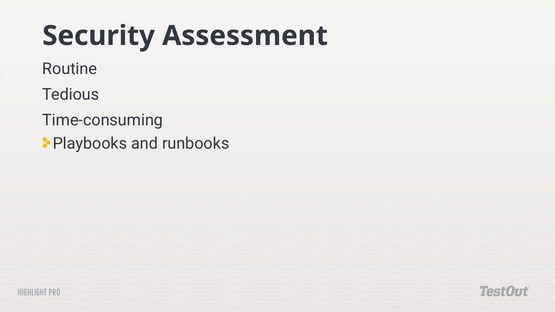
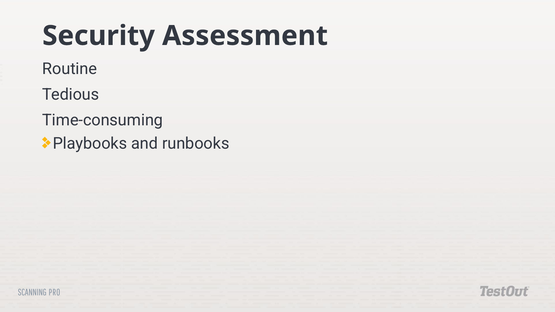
HIGHLIGHT: HIGHLIGHT -> SCANNING (32, 293)
